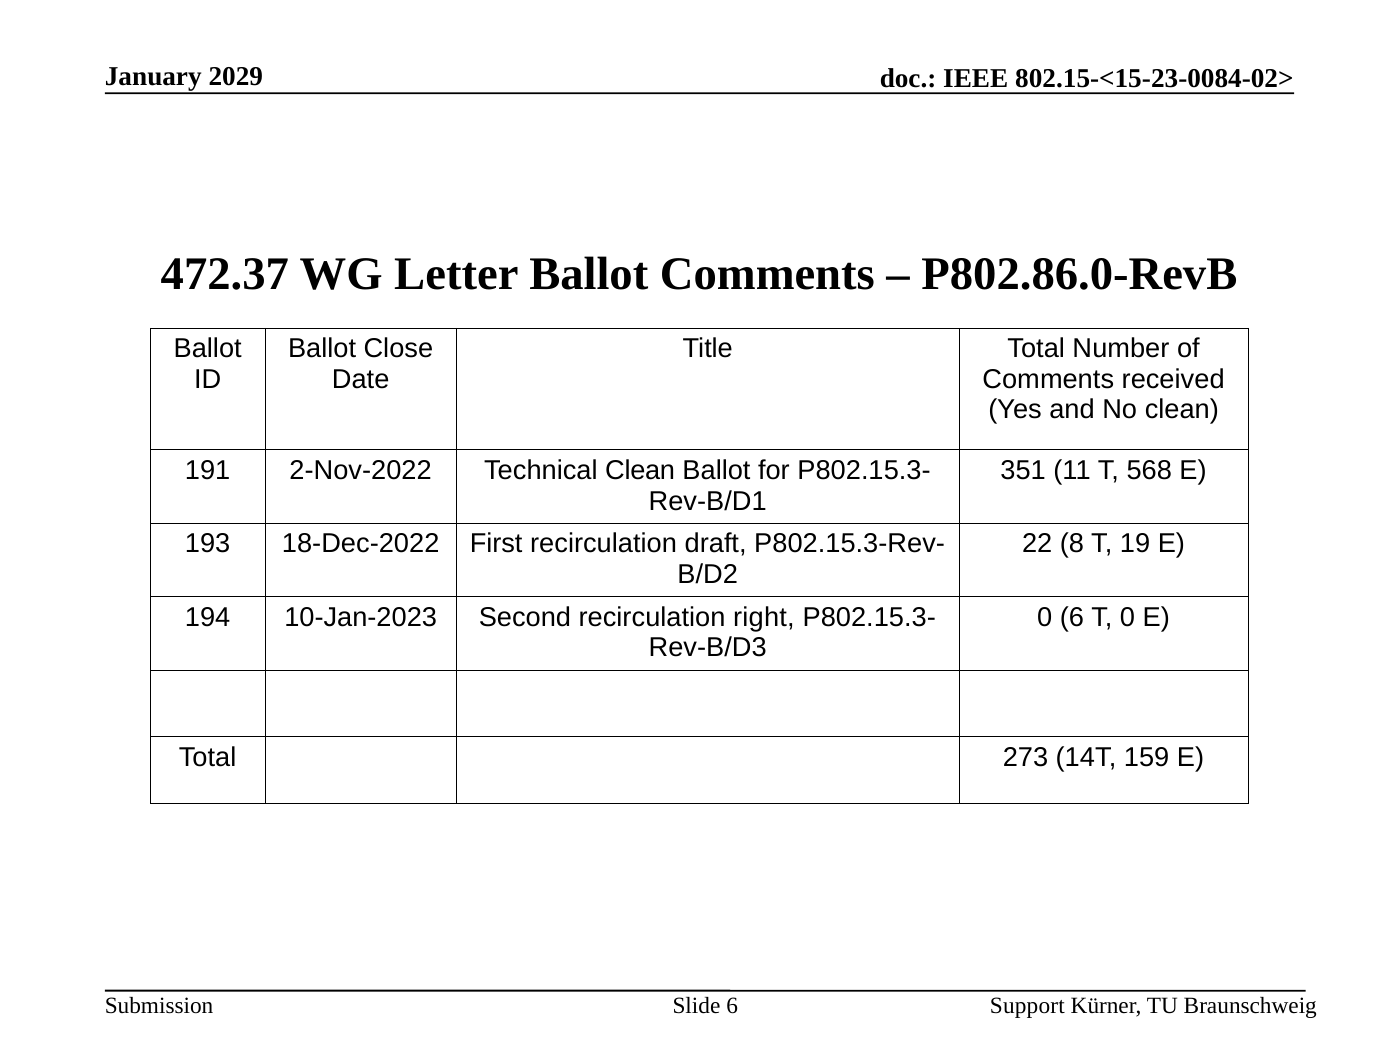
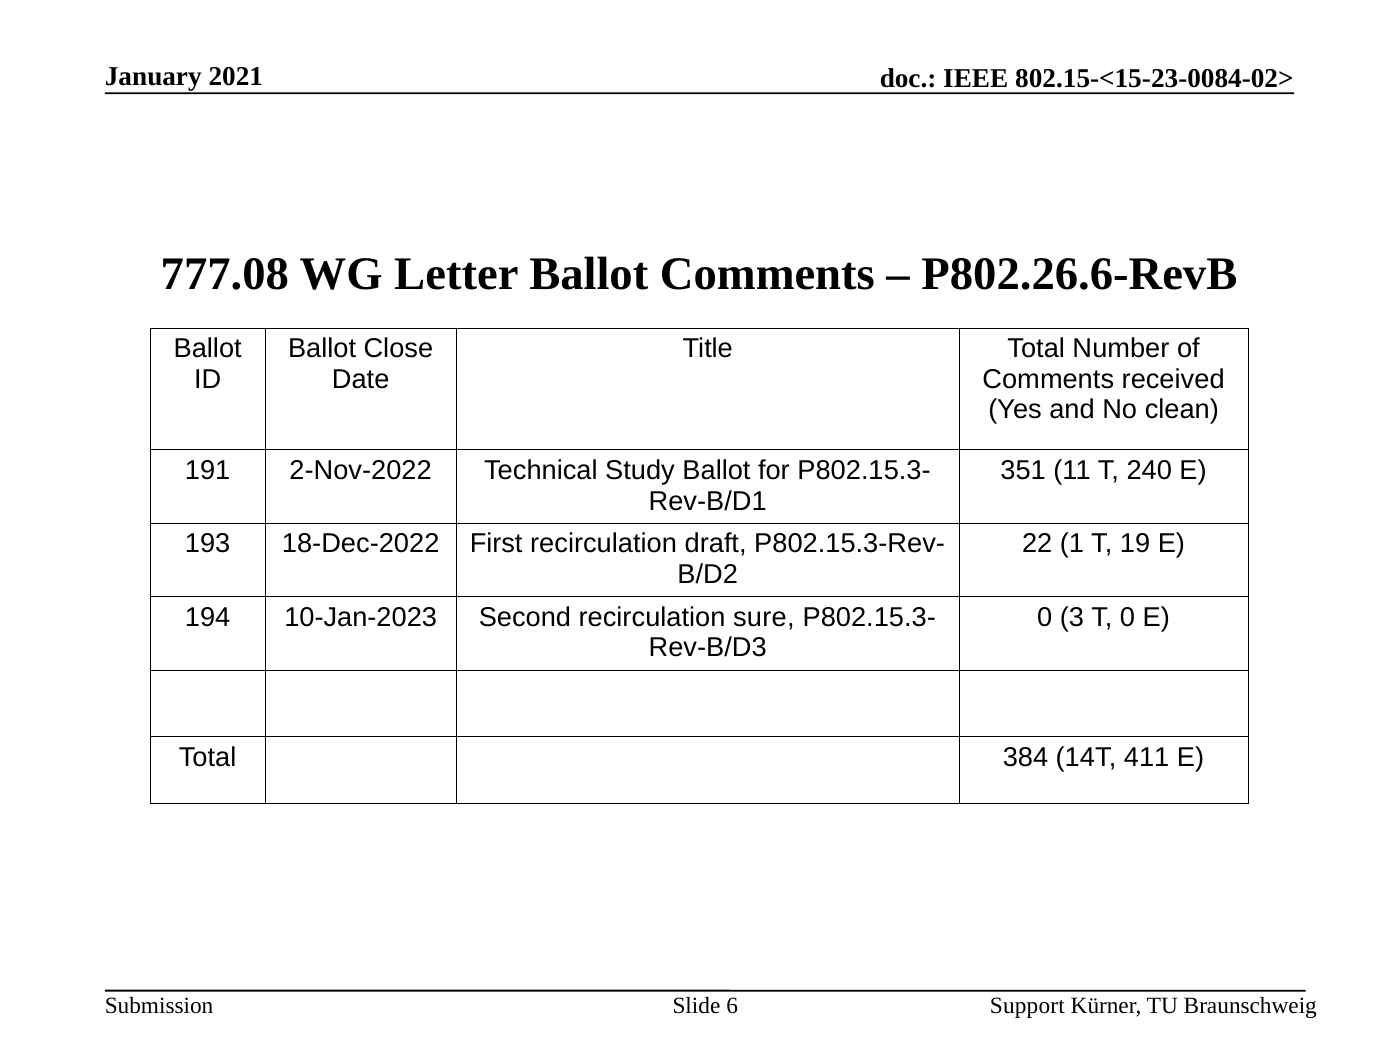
2029: 2029 -> 2021 (236, 76)
472.37: 472.37 -> 777.08 (225, 274)
P802.86.0-RevB: P802.86.0-RevB -> P802.26.6-RevB (1079, 274)
Technical Clean: Clean -> Study (640, 471)
568: 568 -> 240 (1149, 471)
8: 8 -> 1 (1072, 544)
right: right -> sure (764, 617)
0 6: 6 -> 3 (1072, 617)
273: 273 -> 384 (1026, 758)
159: 159 -> 411 (1147, 758)
